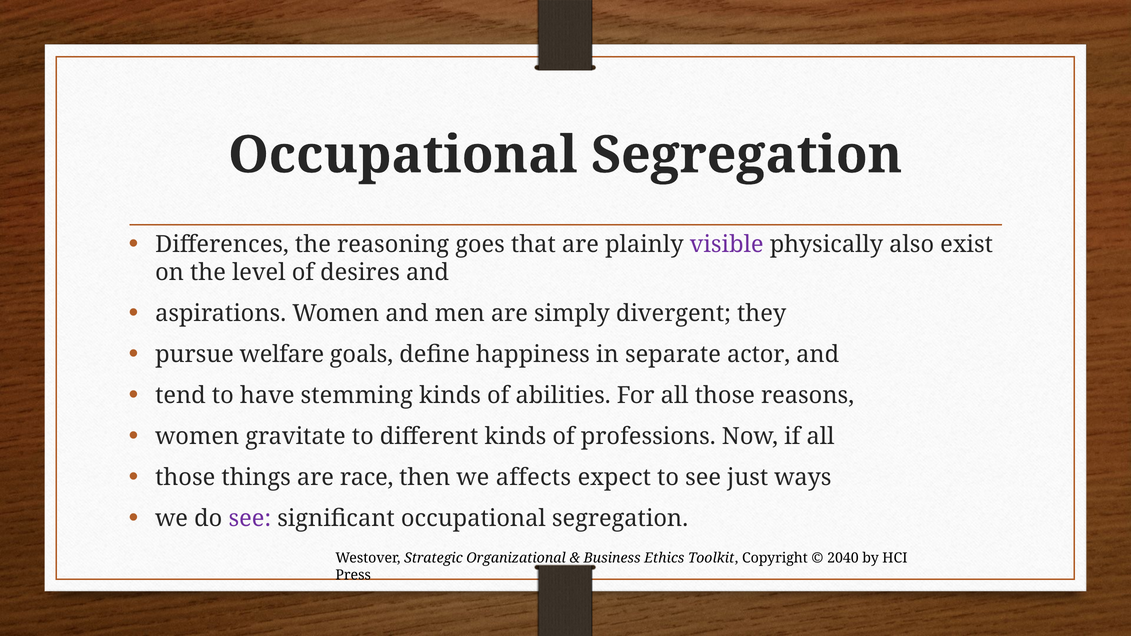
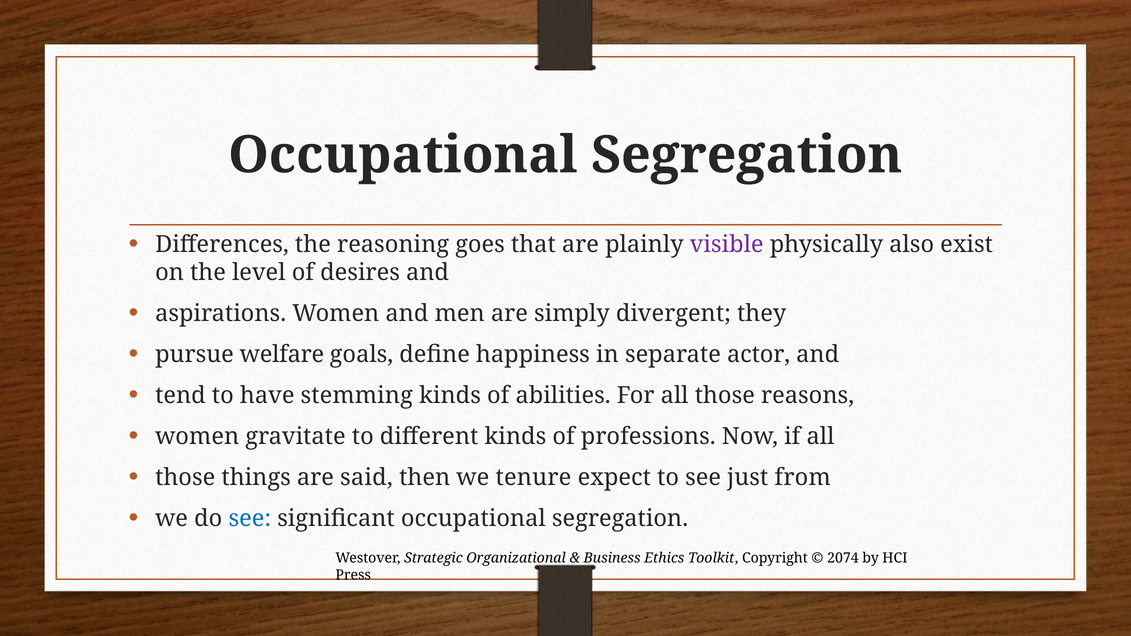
race: race -> said (366, 478)
affects: affects -> tenure (533, 478)
ways: ways -> from (803, 478)
see colour: purple -> blue (250, 519)
2040: 2040 -> 2074 (843, 558)
